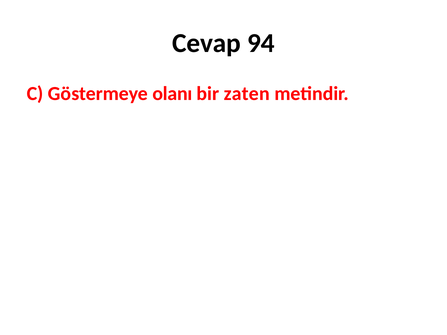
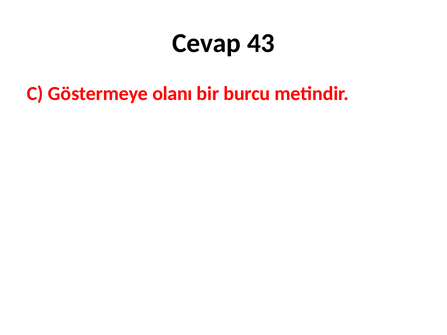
94: 94 -> 43 (261, 43)
zaten: zaten -> burcu (247, 94)
